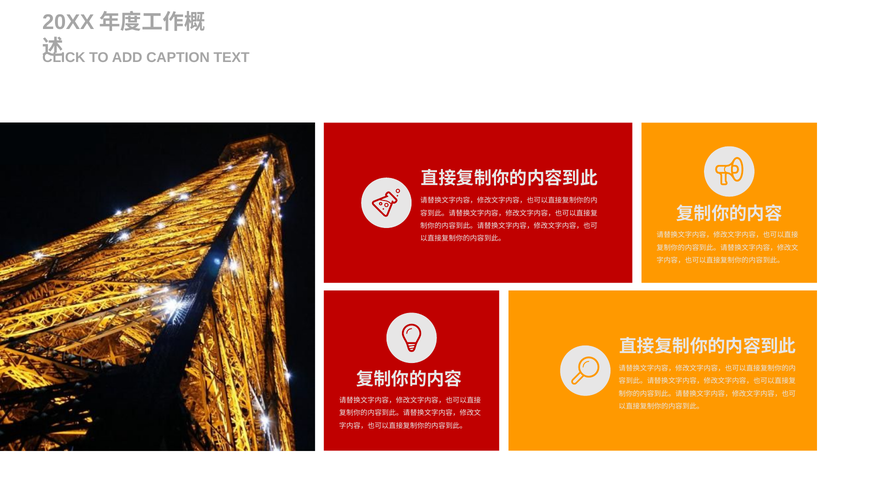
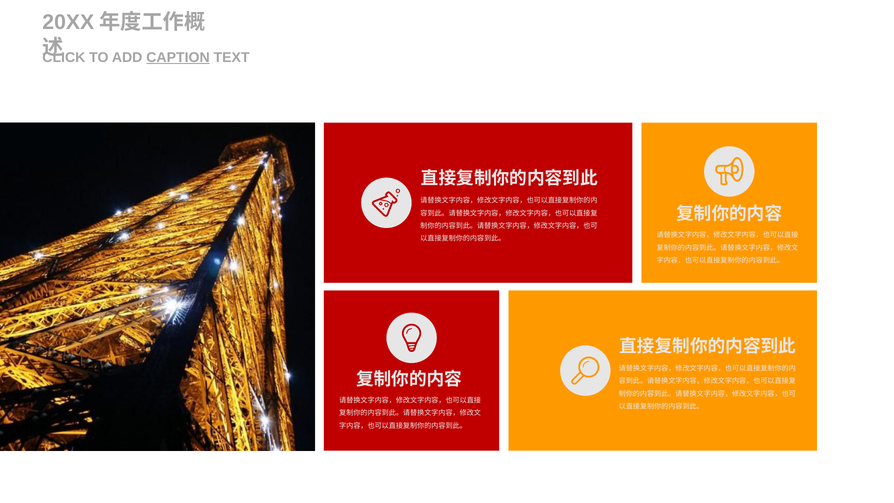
CAPTION underline: none -> present (178, 57)
